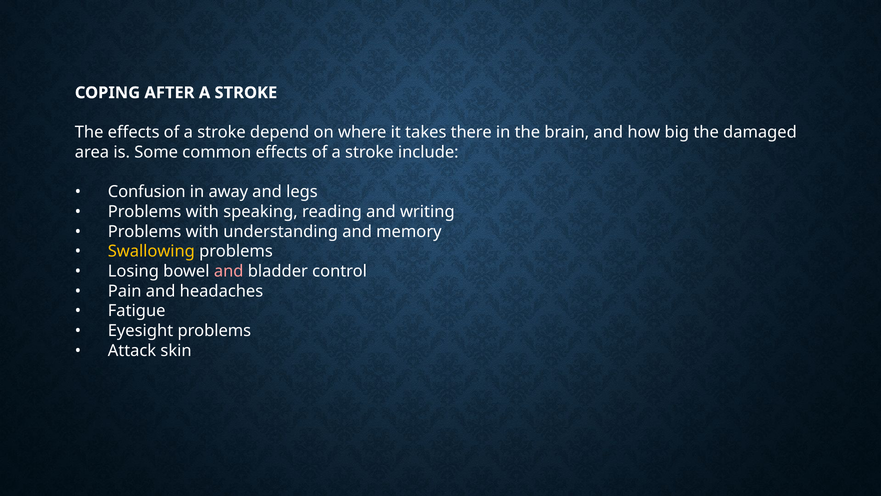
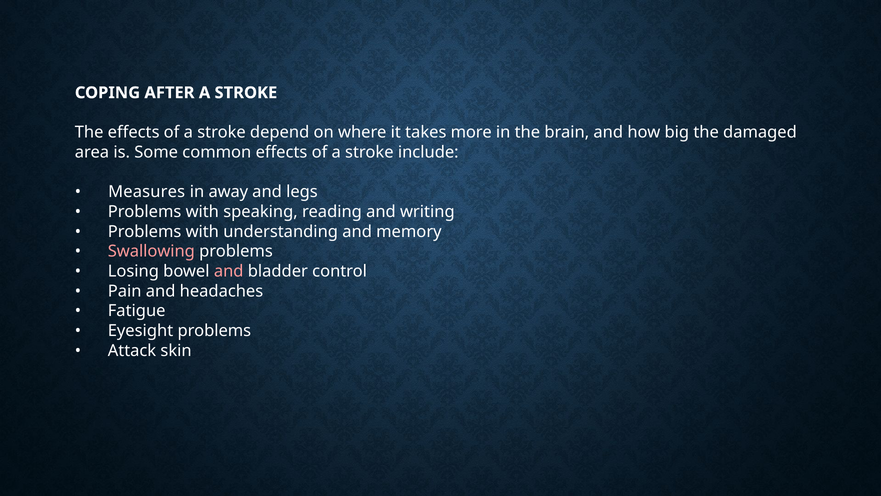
there: there -> more (471, 132)
Confusion: Confusion -> Measures (147, 192)
Swallowing colour: yellow -> pink (151, 251)
